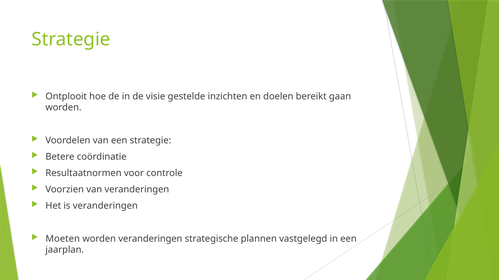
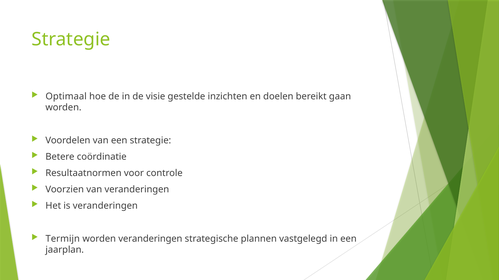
Ontplooit: Ontplooit -> Optimaal (66, 97)
Moeten: Moeten -> Termijn (63, 239)
